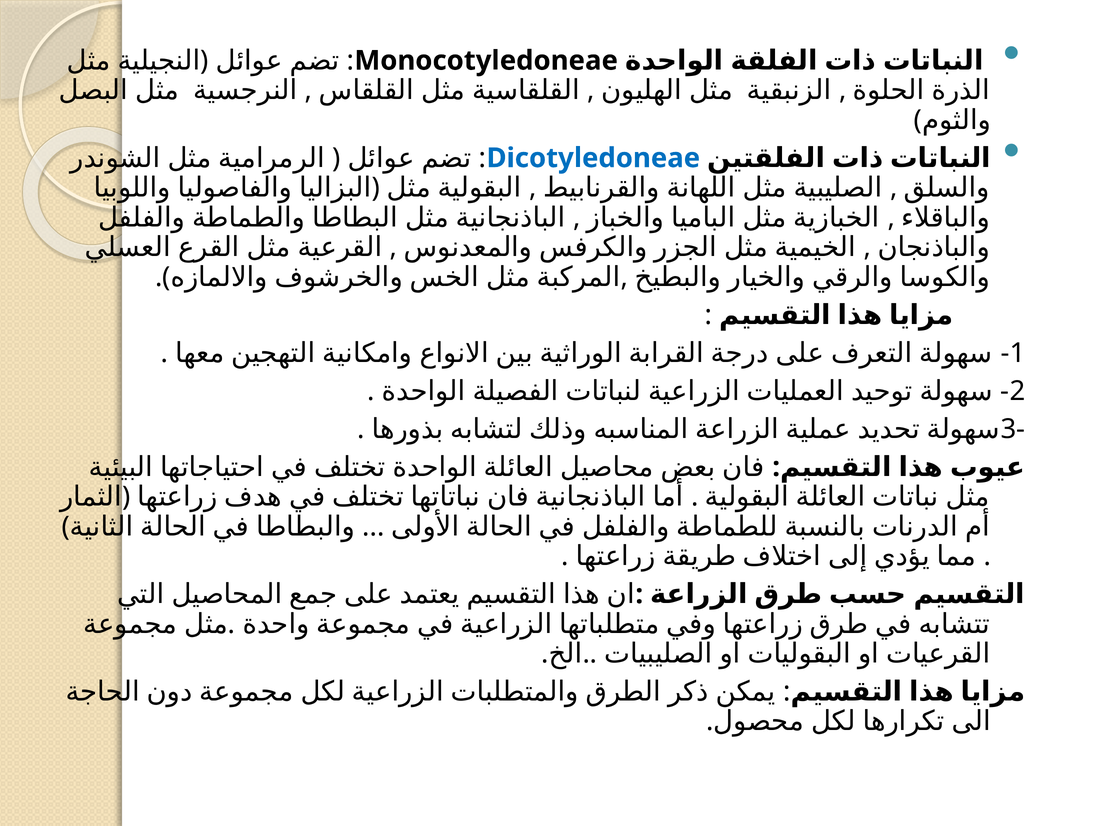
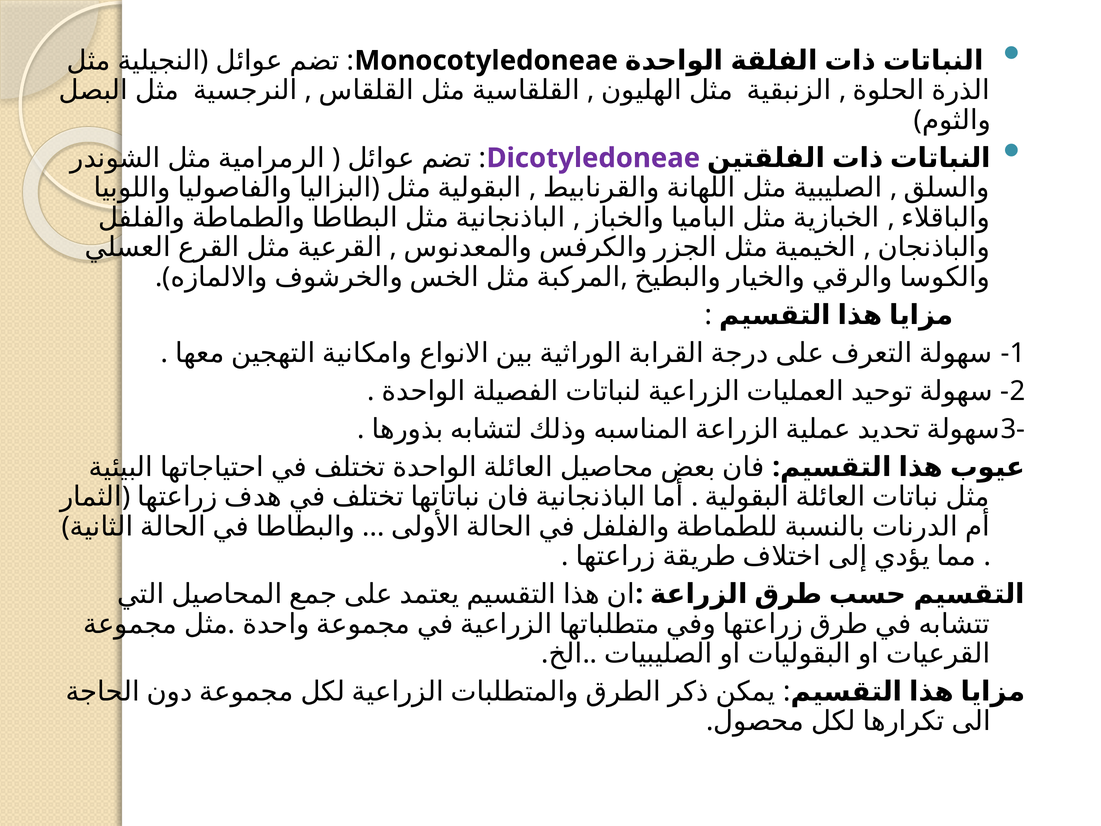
Dicotyledoneae colour: blue -> purple (593, 158)
